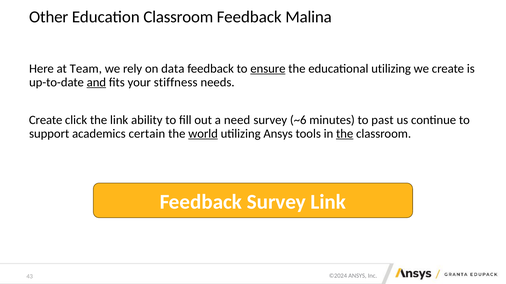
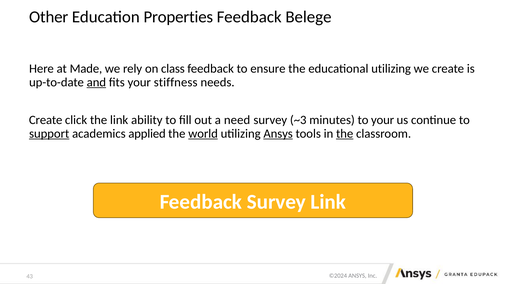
Education Classroom: Classroom -> Properties (178, 17)
Malina: Malina -> Belege (308, 17)
Team: Team -> Made (86, 69)
data: data -> class (173, 69)
ensure underline: present -> none (268, 69)
~6: ~6 -> ~3 (298, 120)
to past: past -> your (383, 120)
support underline: none -> present (49, 134)
certain: certain -> applied (147, 134)
Ansys underline: none -> present (278, 134)
